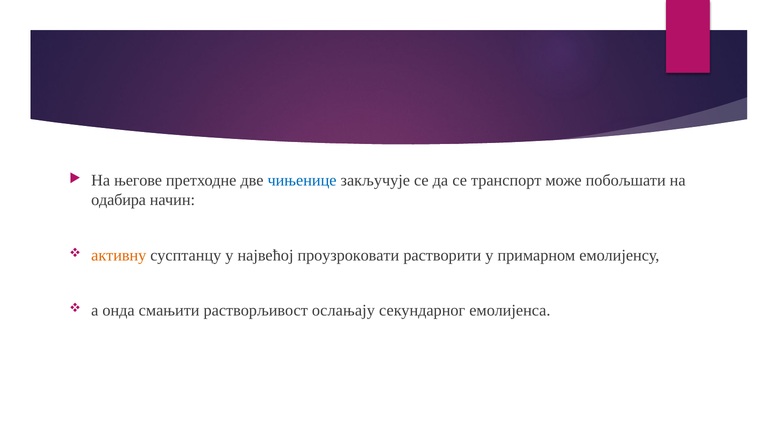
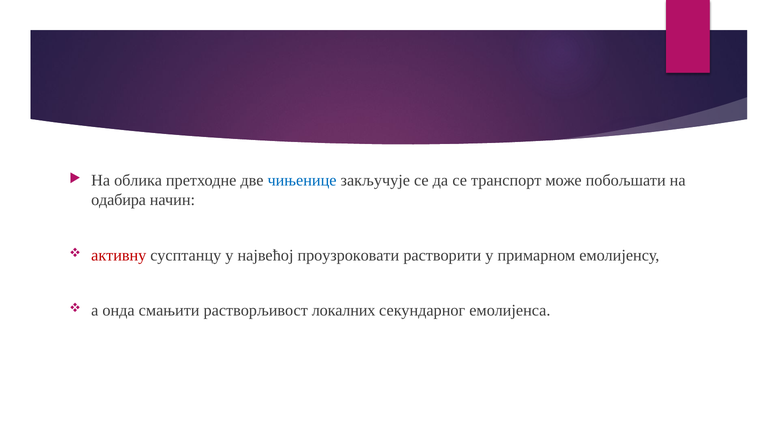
његове: његове -> облика (138, 181)
активну colour: orange -> red (119, 256)
ослањају: ослањају -> локалних (344, 311)
